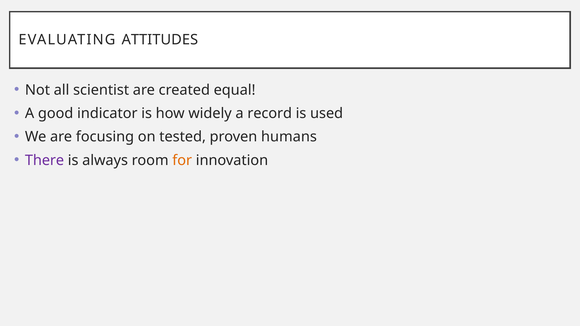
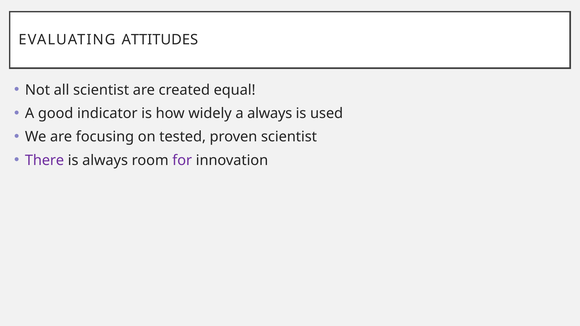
a record: record -> always (270, 114)
proven humans: humans -> scientist (289, 137)
for colour: orange -> purple (182, 160)
